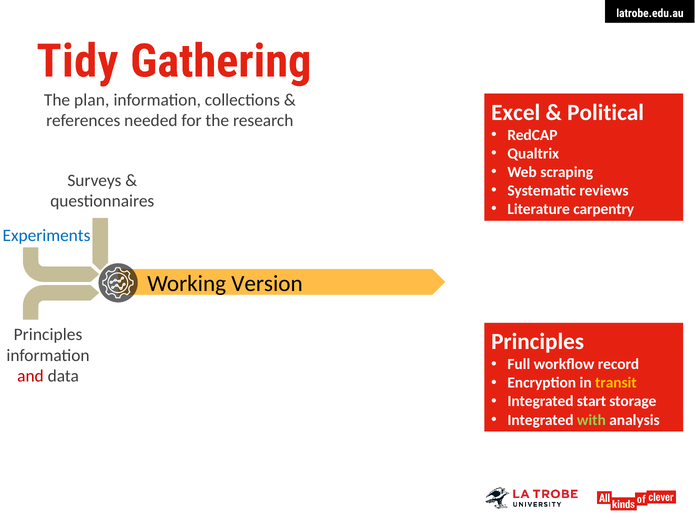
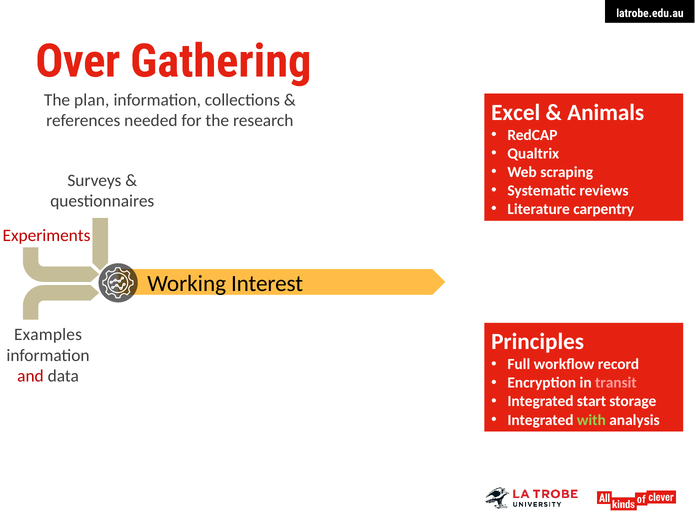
Tidy: Tidy -> Over (78, 61)
Political: Political -> Animals (606, 113)
Experiments colour: blue -> red (47, 236)
Version: Version -> Interest (267, 284)
Principles: Principles -> Examples (48, 335)
transit colour: yellow -> pink (616, 383)
